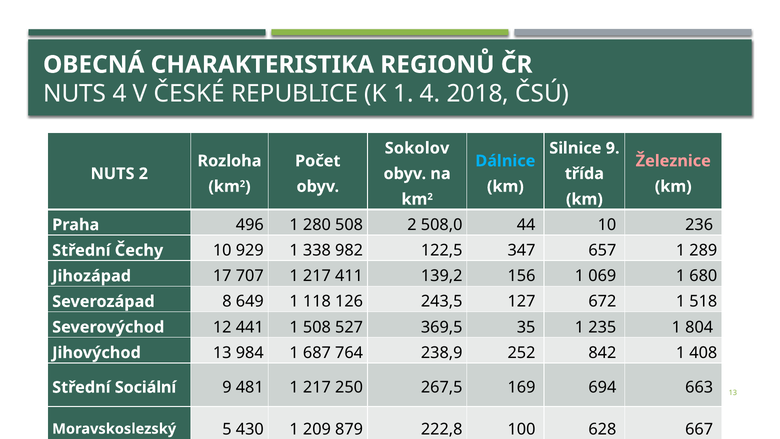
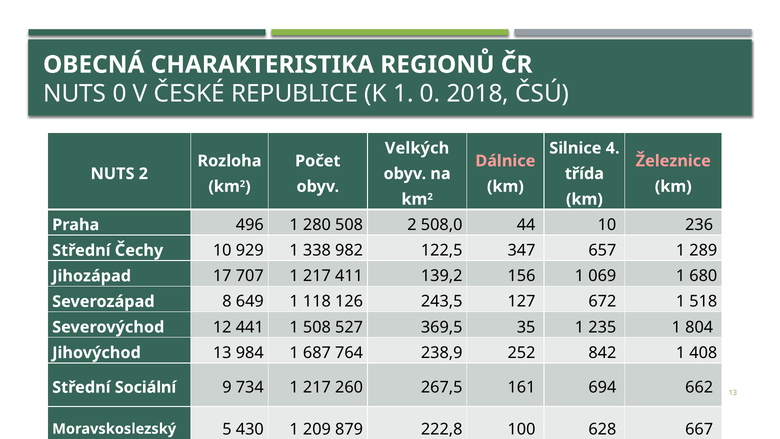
NUTS 4: 4 -> 0 (120, 94)
1 4: 4 -> 0 (430, 94)
Sokolov: Sokolov -> Velkých (417, 148)
Silnice 9: 9 -> 4 (613, 148)
Dálnice colour: light blue -> pink (505, 161)
481: 481 -> 734 (250, 387)
250: 250 -> 260 (349, 387)
169: 169 -> 161 (522, 387)
663: 663 -> 662 (699, 387)
